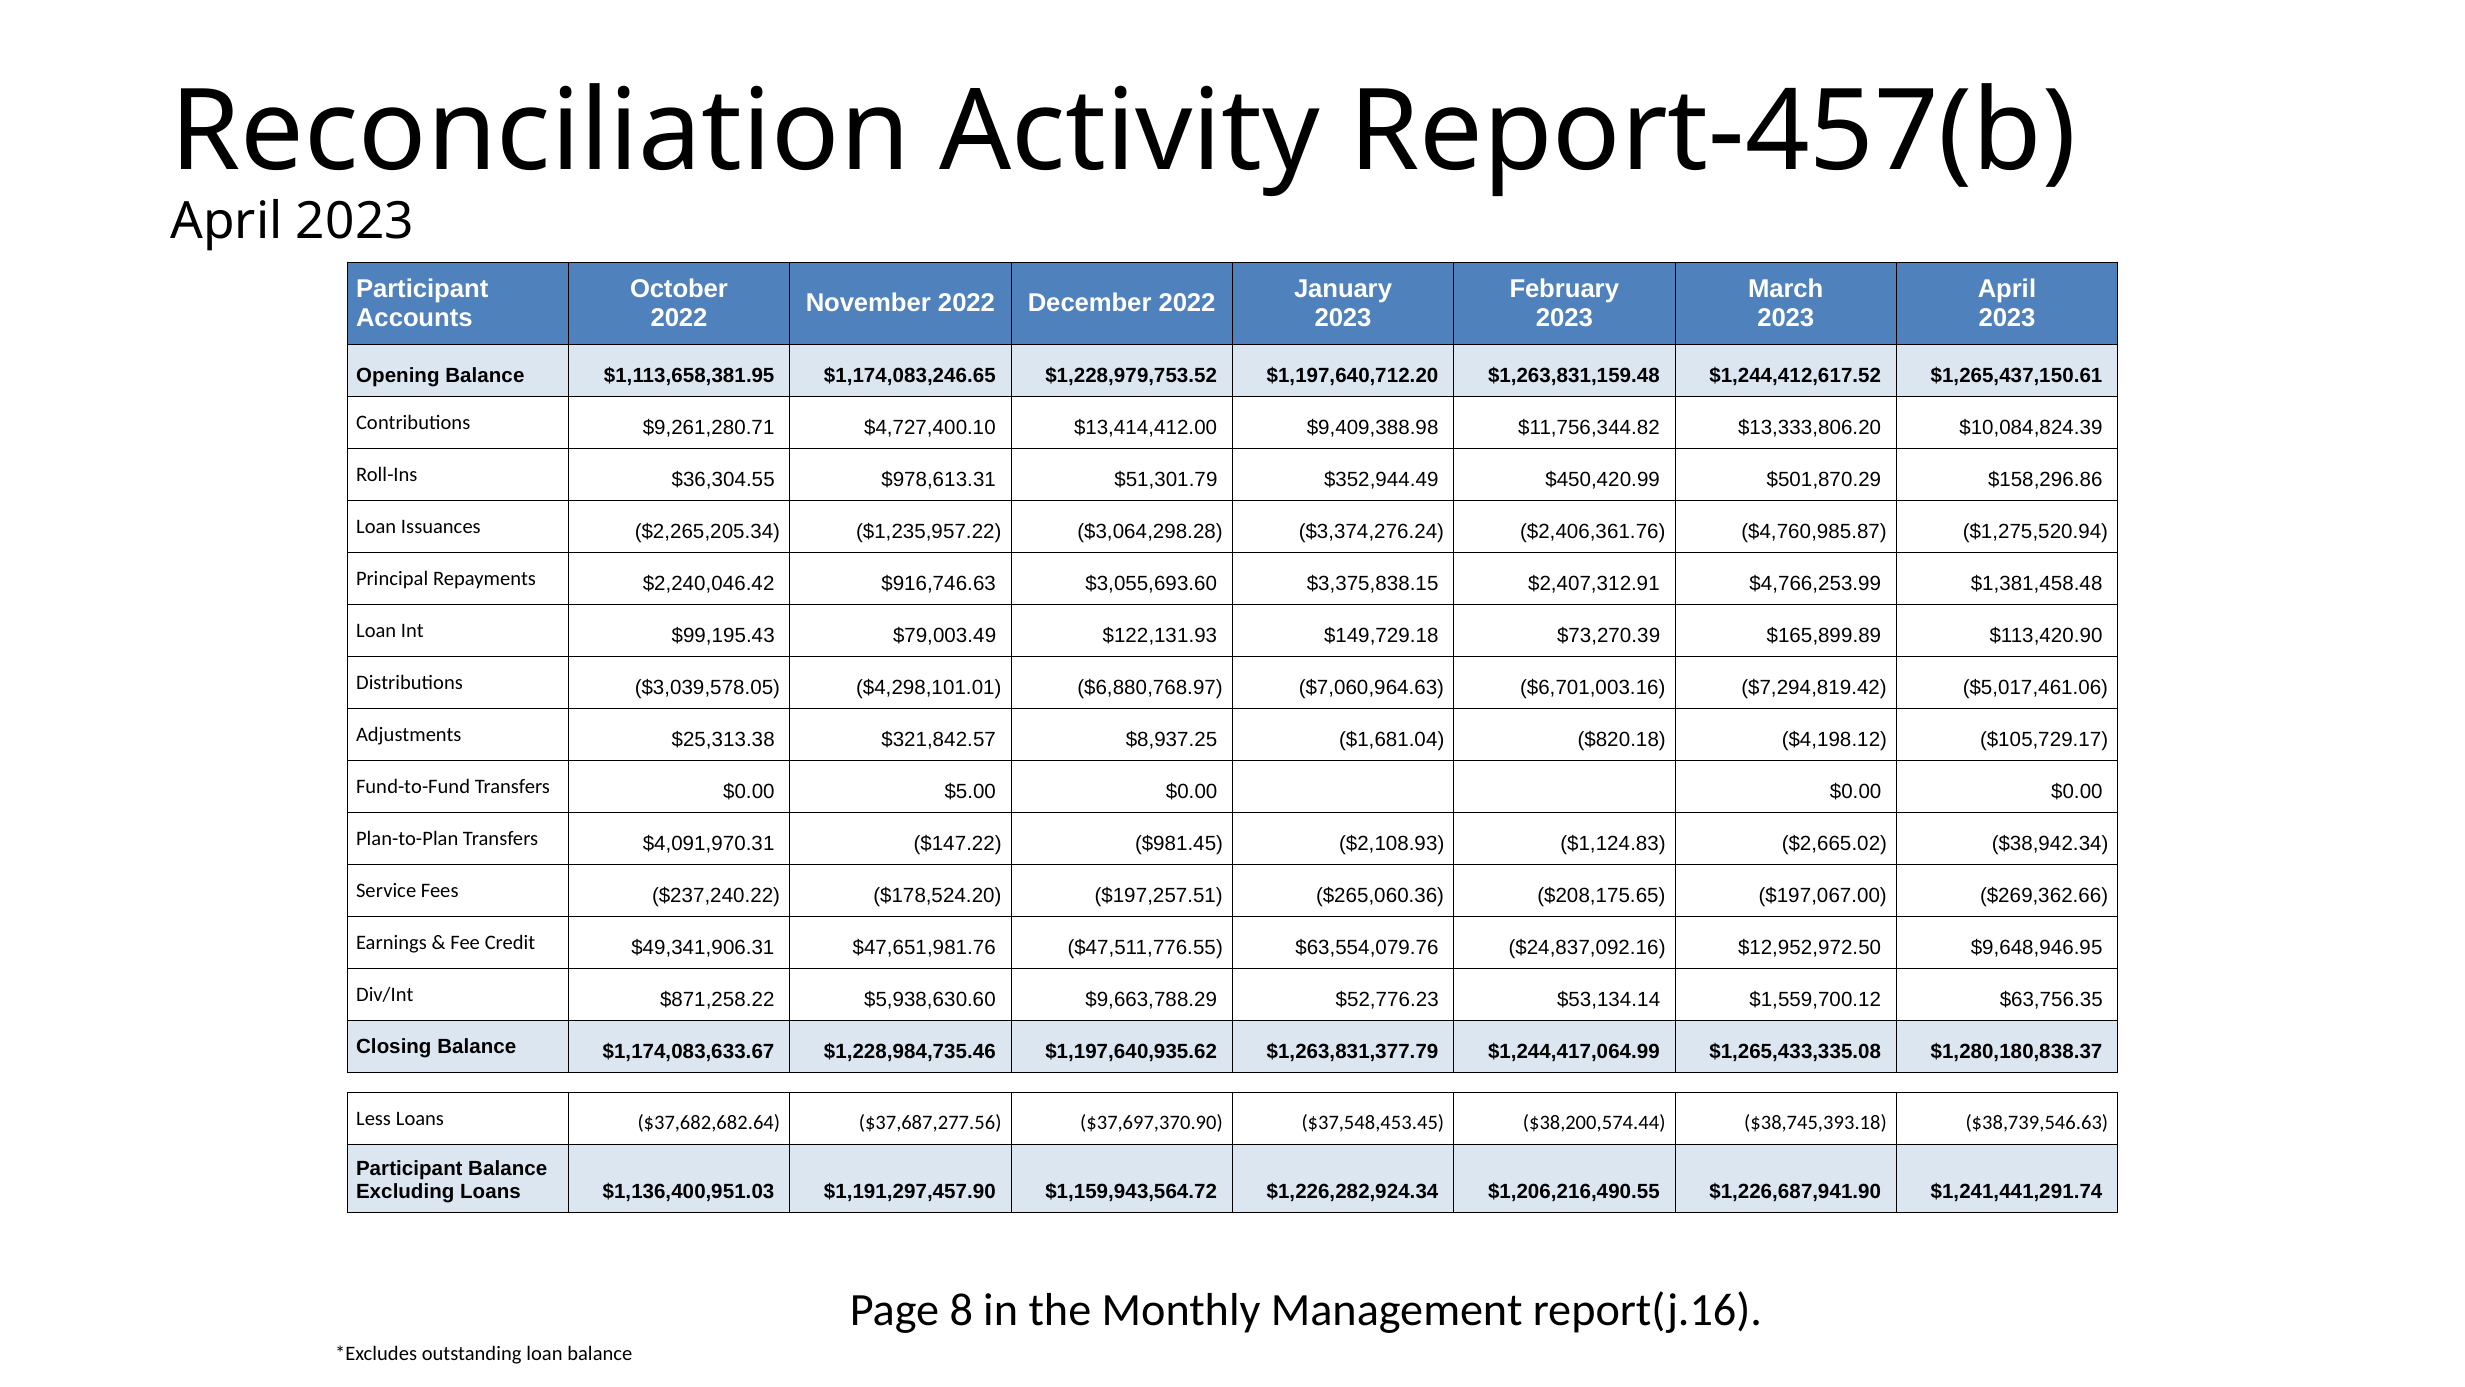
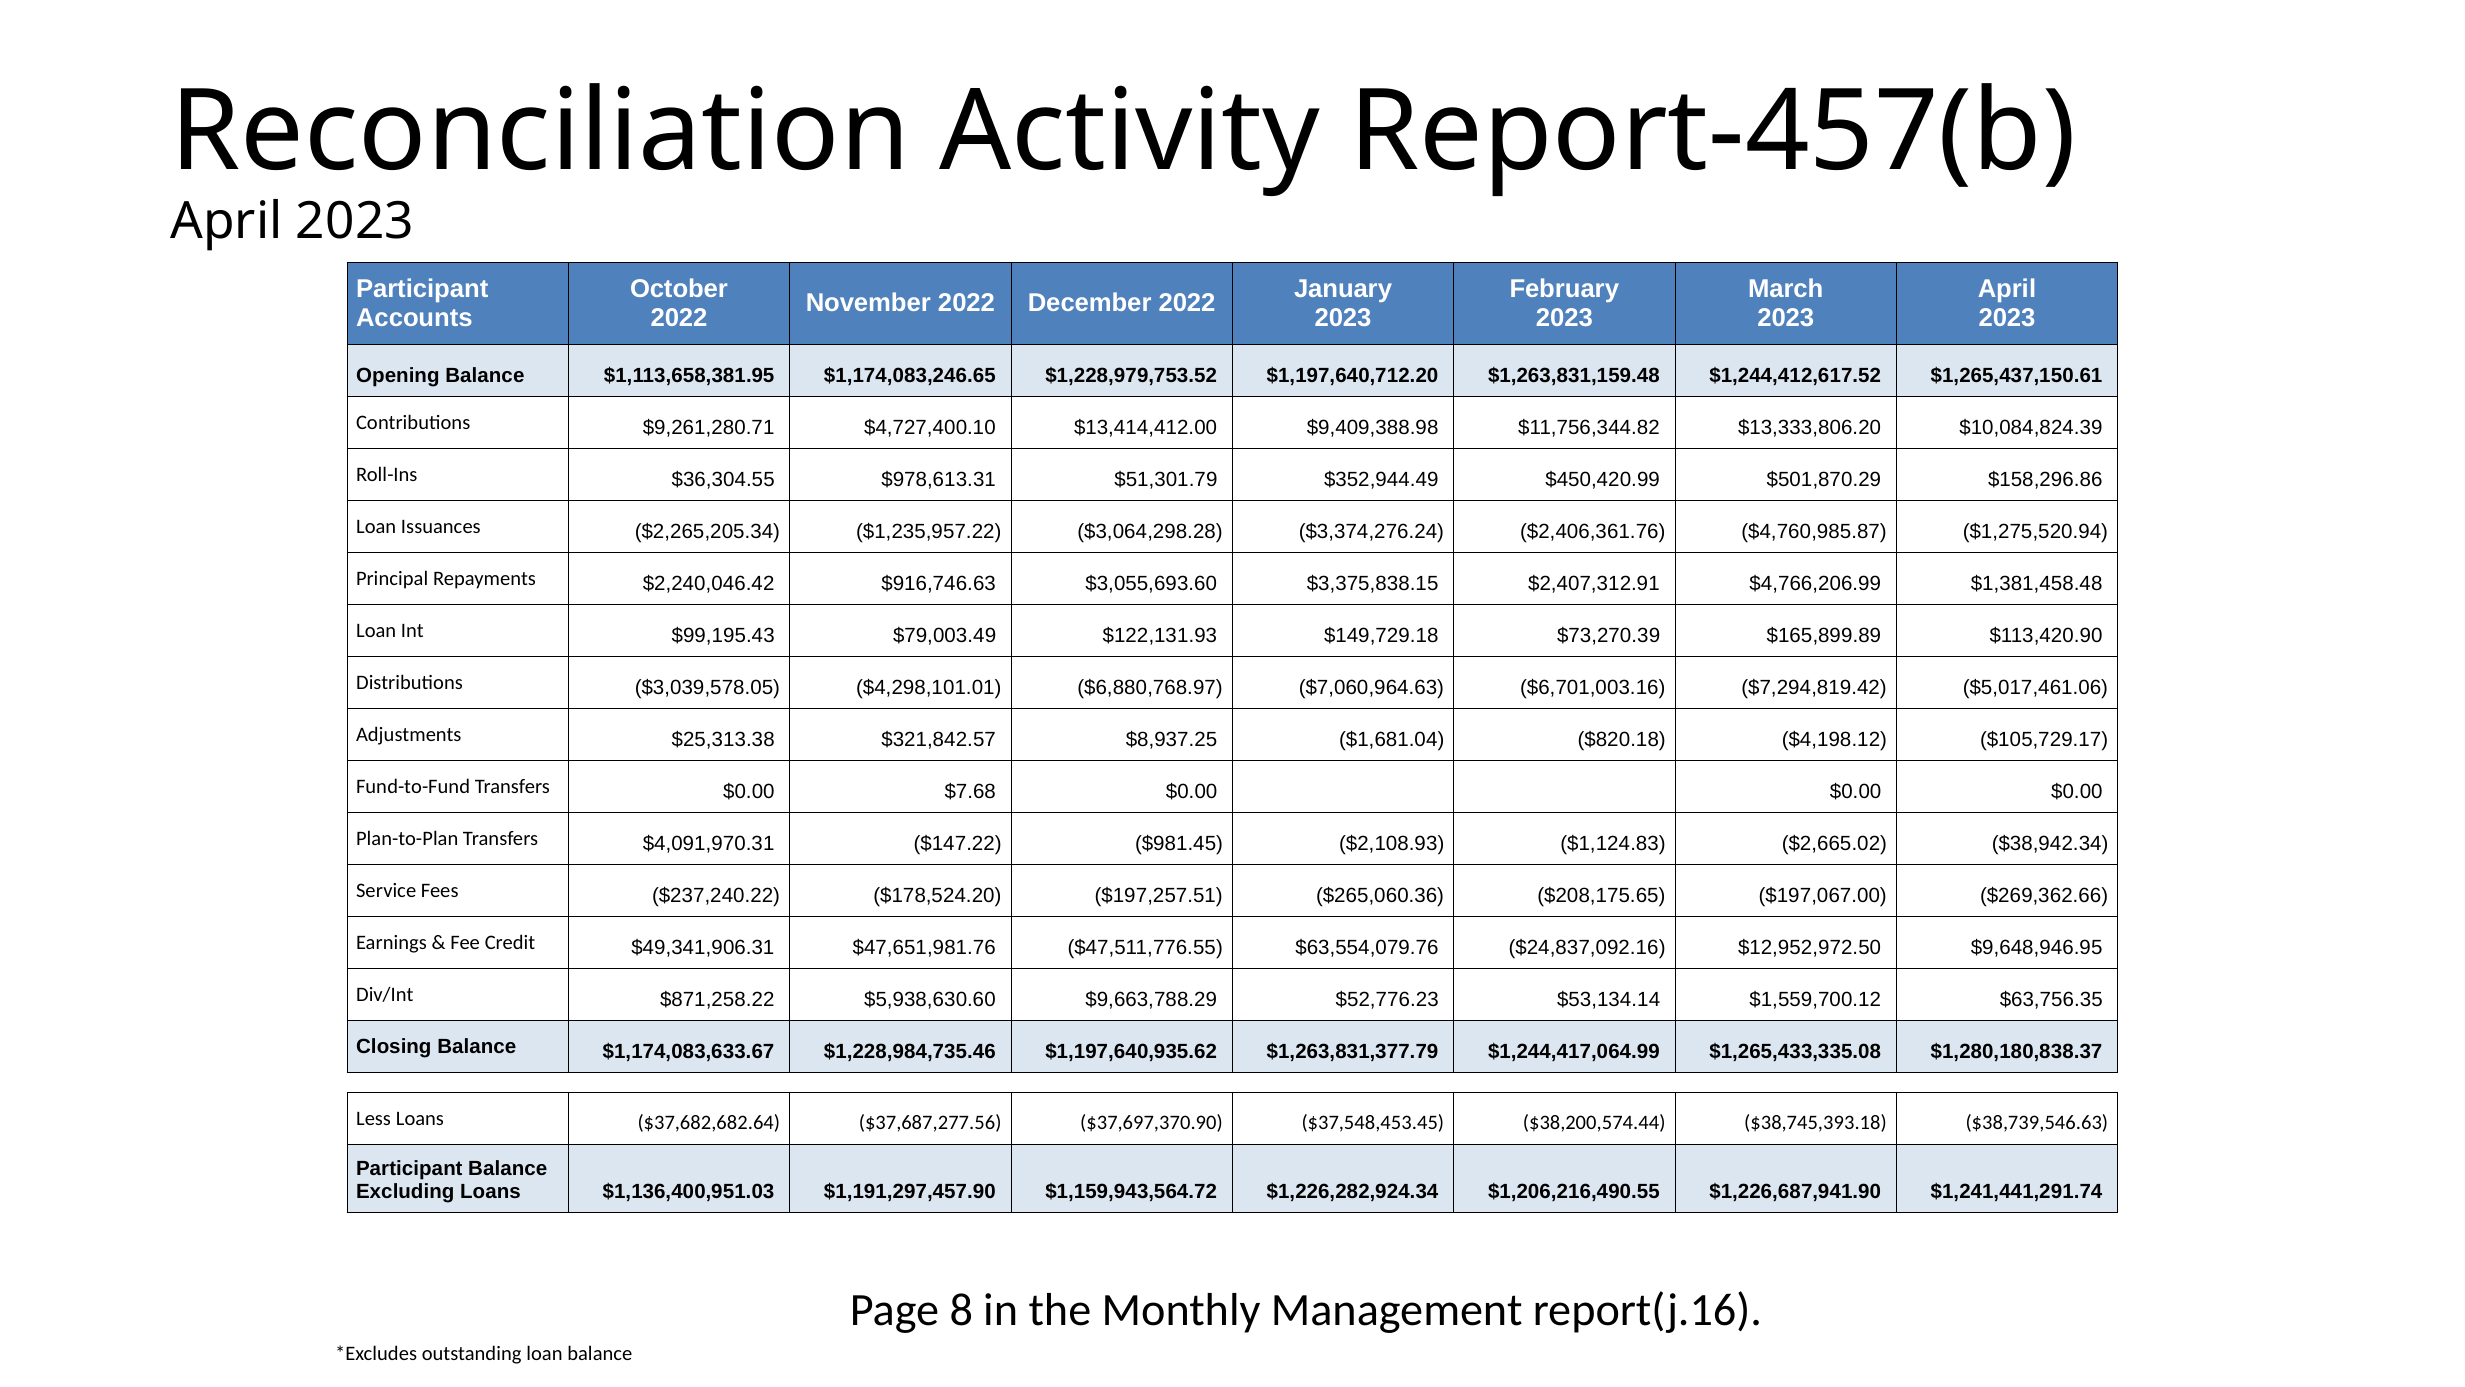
$4,766,253.99: $4,766,253.99 -> $4,766,206.99 (1815, 584)
$5.00: $5.00 -> $7.68 (970, 792)
